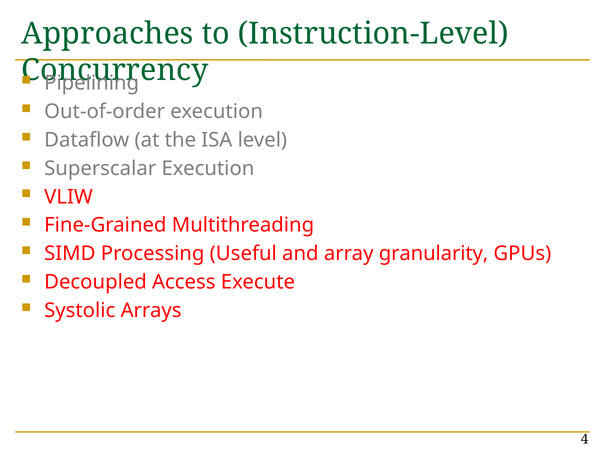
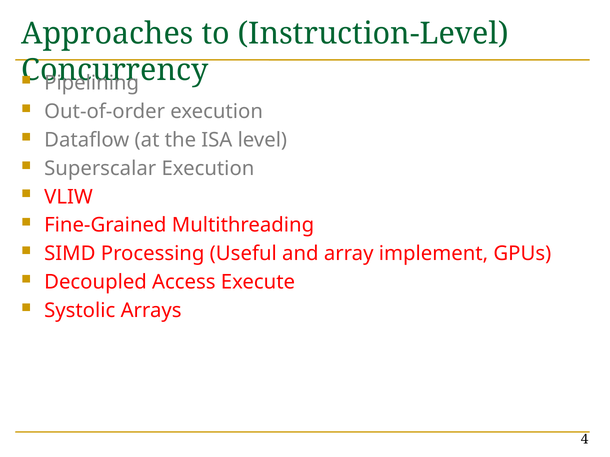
granularity: granularity -> implement (433, 254)
